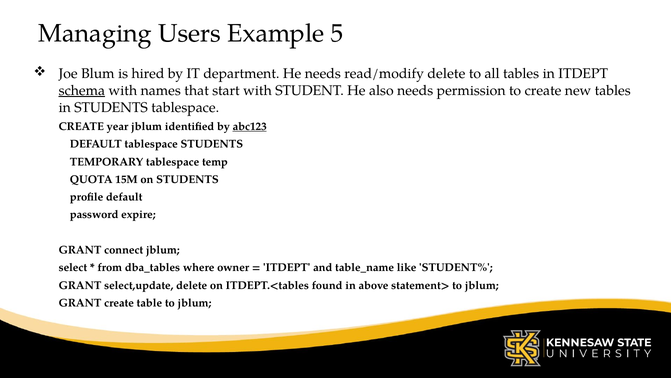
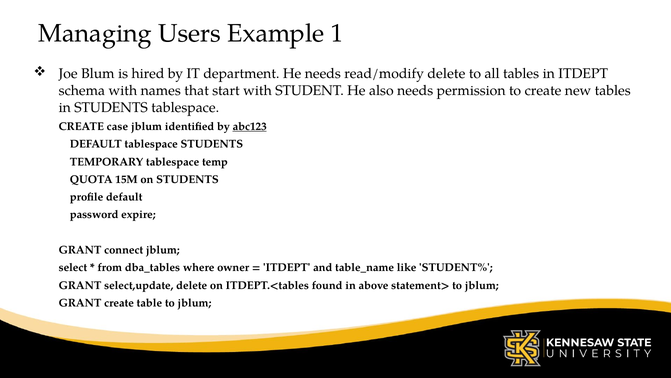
5: 5 -> 1 (337, 34)
schema underline: present -> none (82, 91)
year: year -> case (117, 126)
